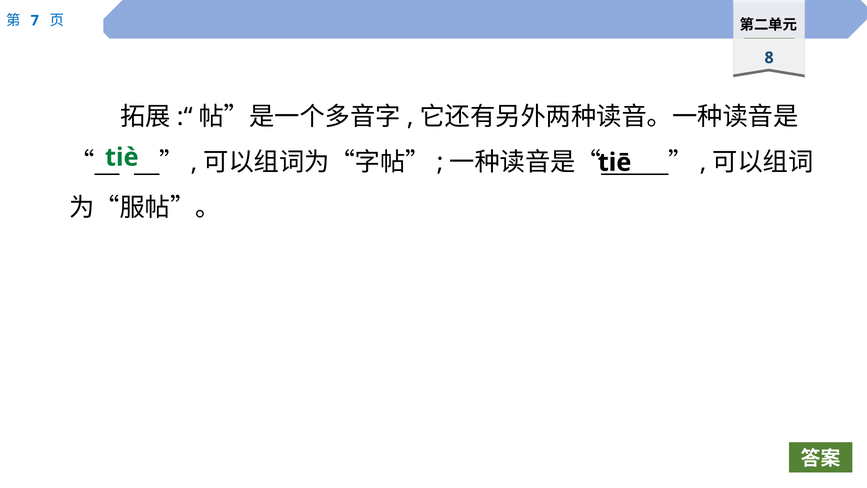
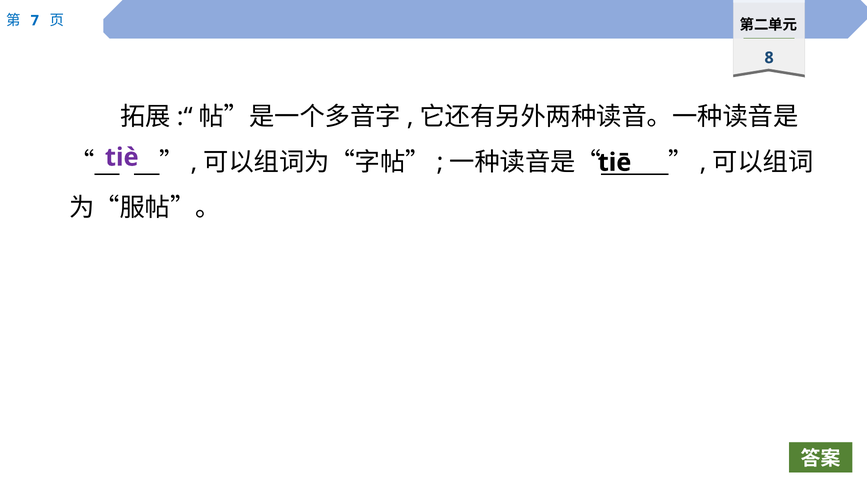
tiè colour: green -> purple (122, 157)
